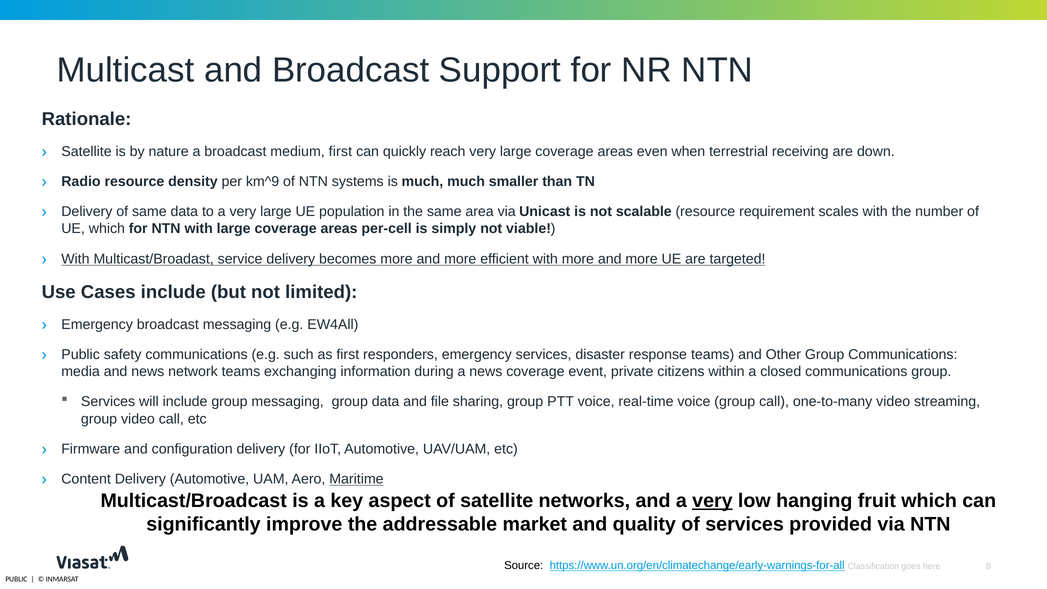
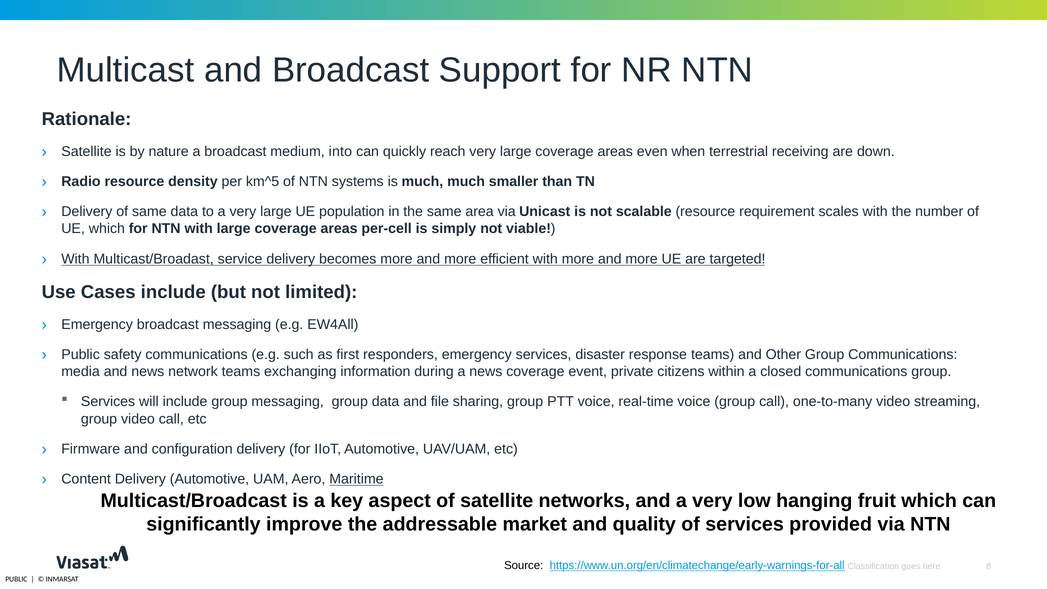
medium first: first -> into (340, 151)
km^9: km^9 -> km^5 (263, 182)
very underline: present -> none (712, 501)
